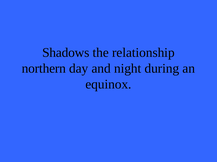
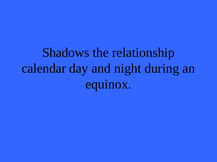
northern: northern -> calendar (44, 69)
